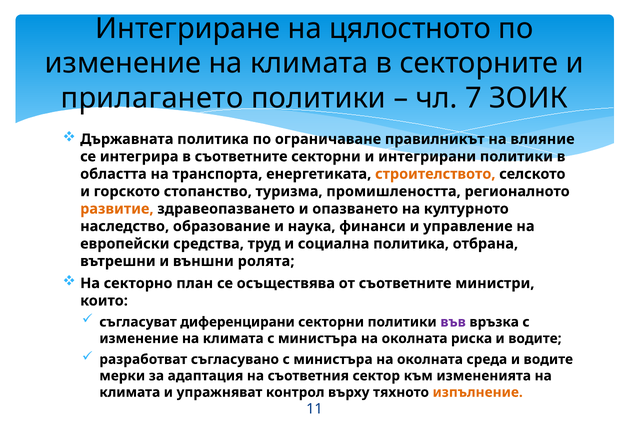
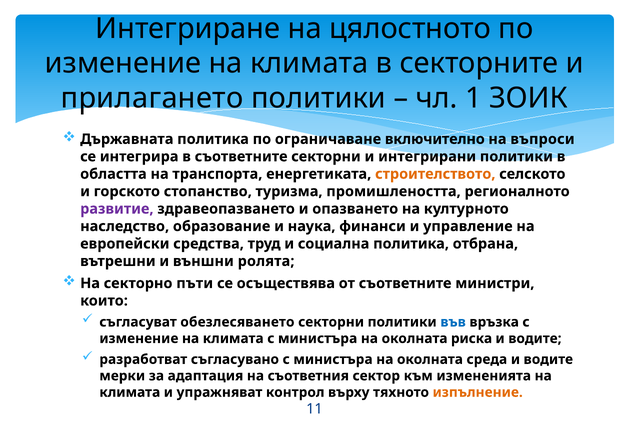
7: 7 -> 1 (473, 98)
правилникът: правилникът -> включително (435, 139)
влияние: влияние -> въпроси (542, 139)
развитие colour: orange -> purple (117, 209)
план: план -> пъти (195, 283)
диференцирани: диференцирани -> обезлесяването (237, 322)
във colour: purple -> blue (453, 322)
